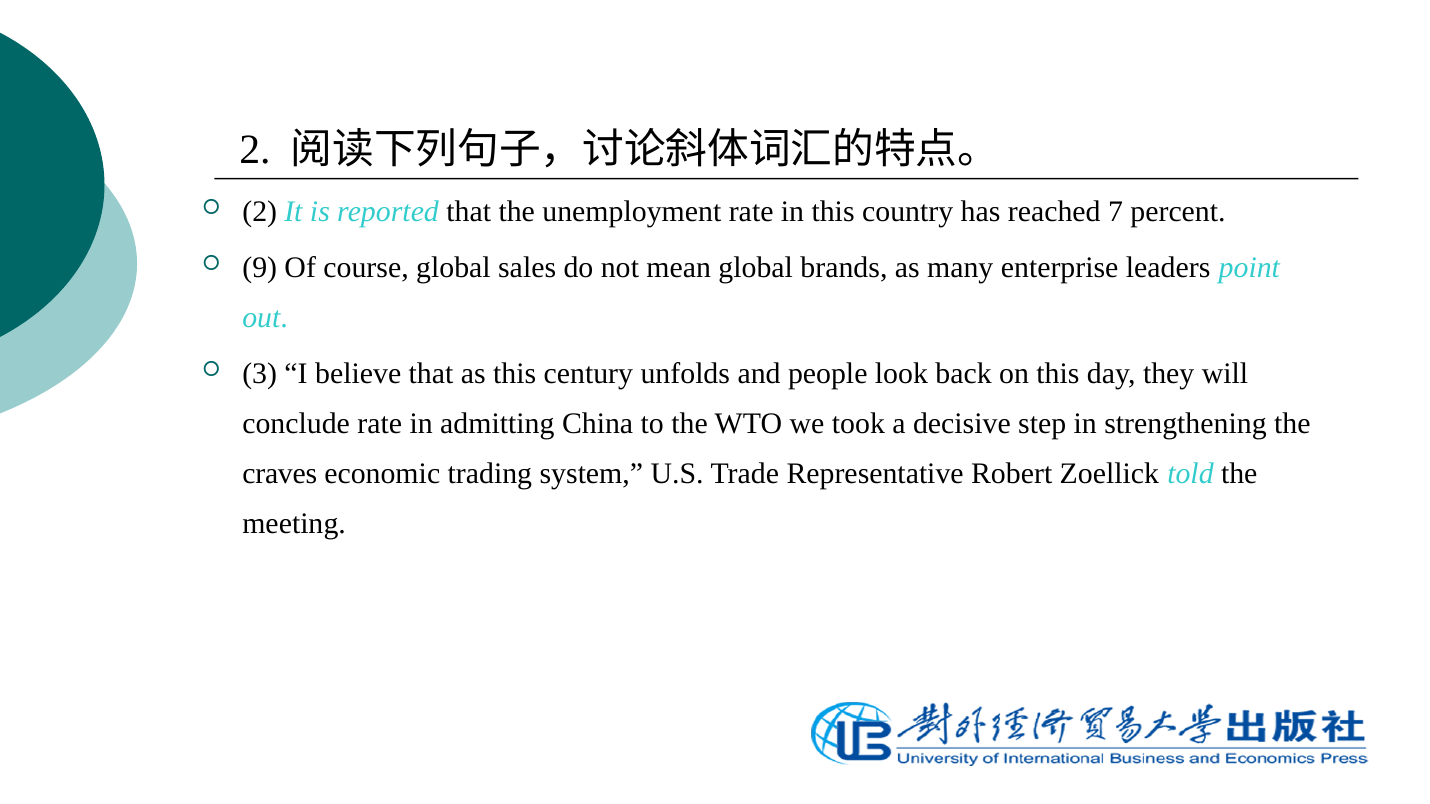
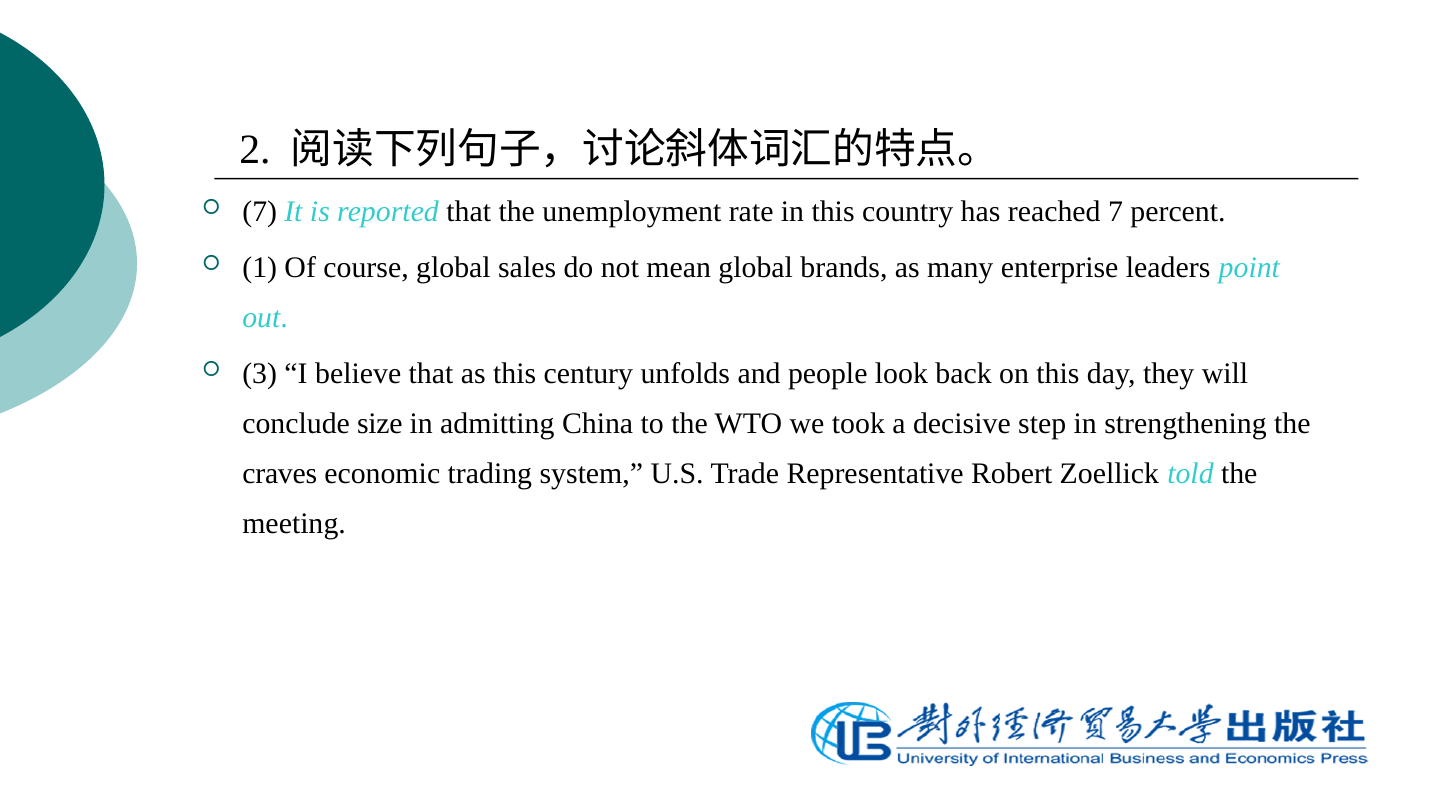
2: 2 -> 7 (260, 212)
9: 9 -> 1 (260, 268)
conclude rate: rate -> size (380, 424)
